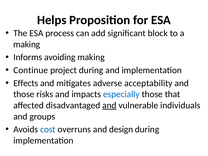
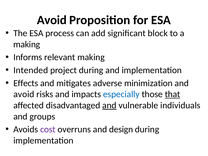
Helps: Helps -> Avoid (52, 20)
avoiding: avoiding -> relevant (60, 57)
Continue: Continue -> Intended (31, 70)
acceptability: acceptability -> minimization (148, 83)
those: those -> avoid (24, 94)
that underline: none -> present (173, 94)
cost colour: blue -> purple (48, 129)
